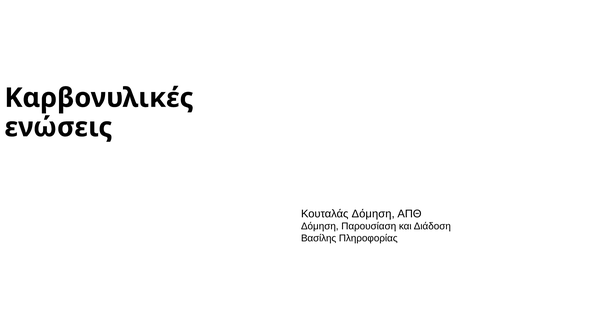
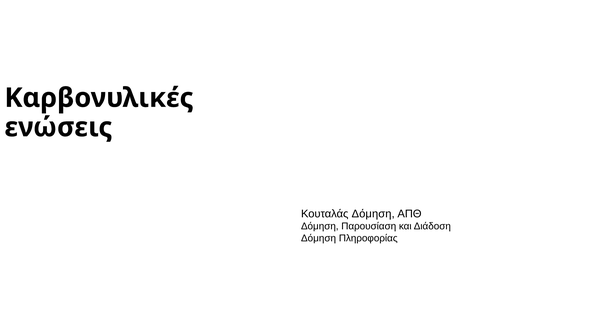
Βασίλης: Βασίλης -> Δόμηση (319, 238)
